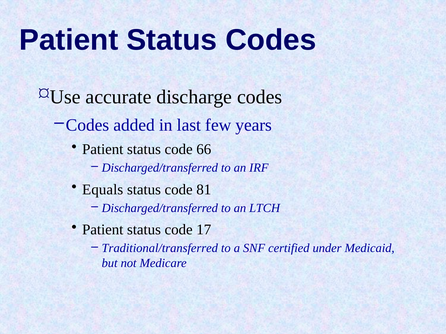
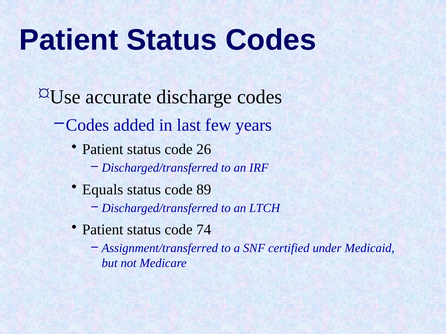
66: 66 -> 26 (204, 149)
81: 81 -> 89 (204, 190)
17: 17 -> 74 (204, 230)
Traditional/transferred: Traditional/transferred -> Assignment/transferred (160, 249)
